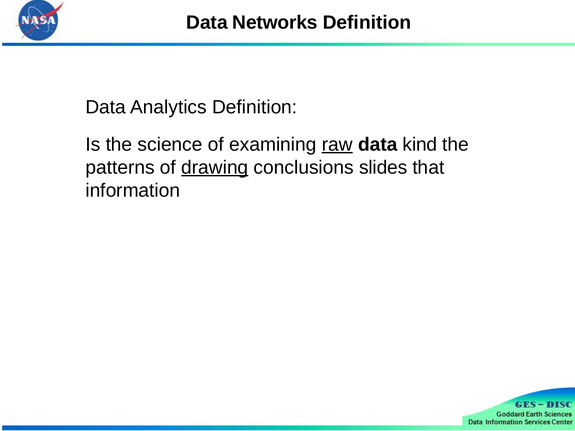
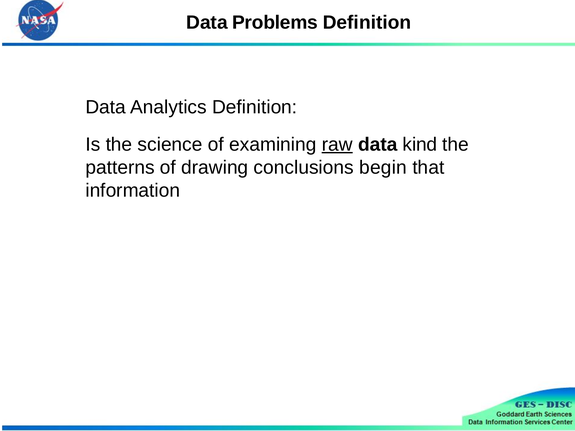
Networks: Networks -> Problems (275, 22)
drawing underline: present -> none (215, 168)
slides: slides -> begin (383, 168)
